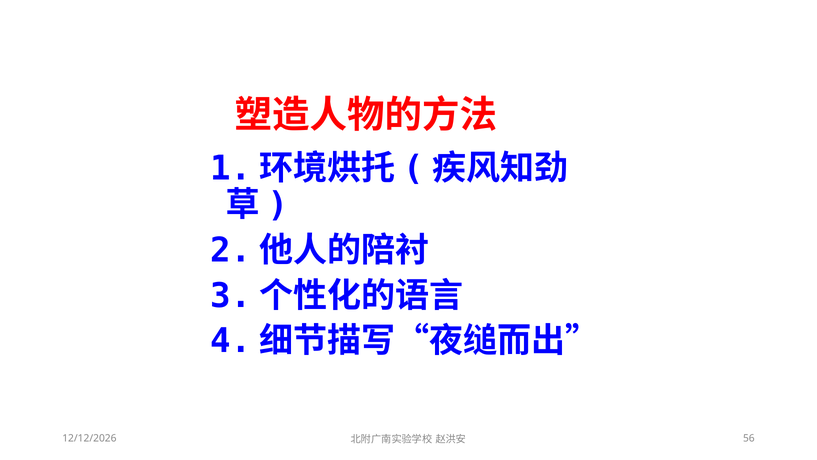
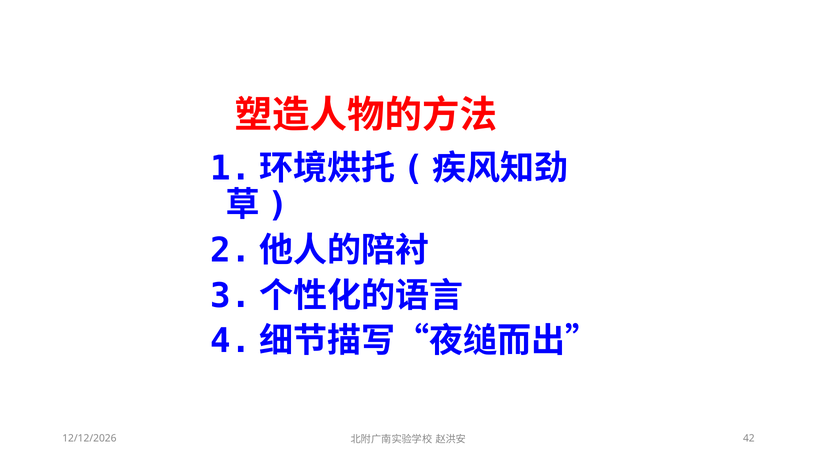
56: 56 -> 42 (749, 438)
